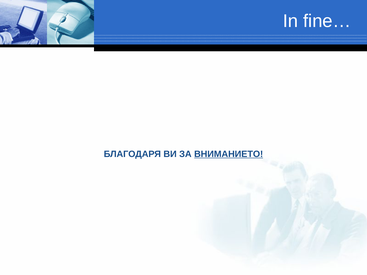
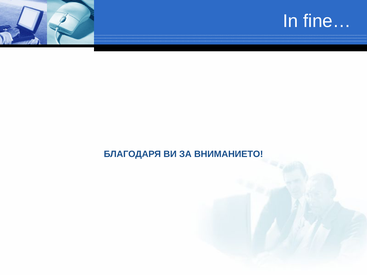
ВНИМАНИЕТО underline: present -> none (229, 154)
